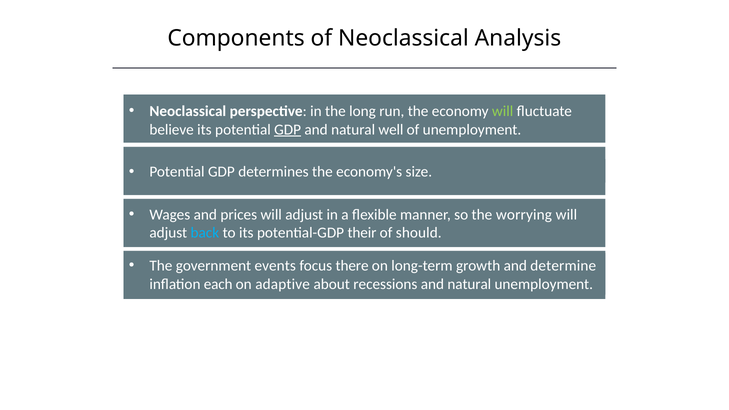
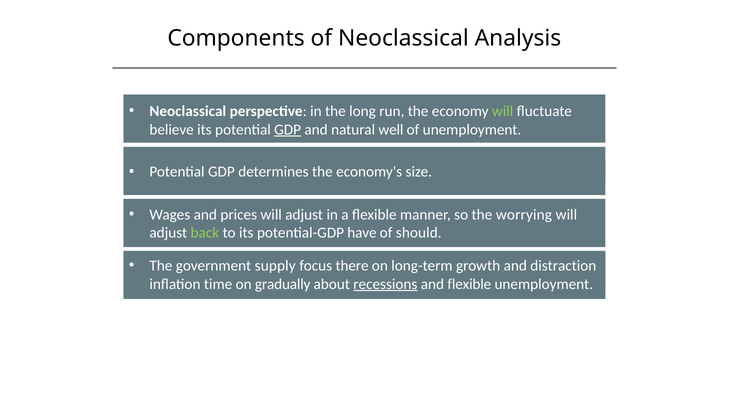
back colour: light blue -> light green (205, 233)
their: their -> have (362, 233)
events: events -> supply (275, 266)
determine: determine -> distraction (563, 266)
each: each -> time (218, 284)
adaptive: adaptive -> gradually (283, 284)
recessions underline: none -> present (385, 284)
natural: natural -> flexible (469, 284)
